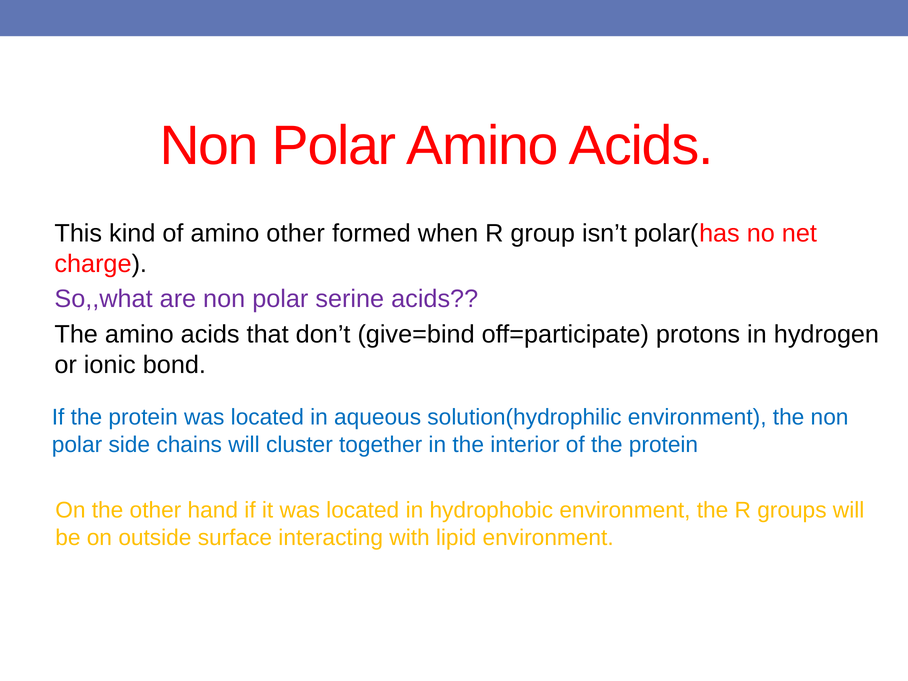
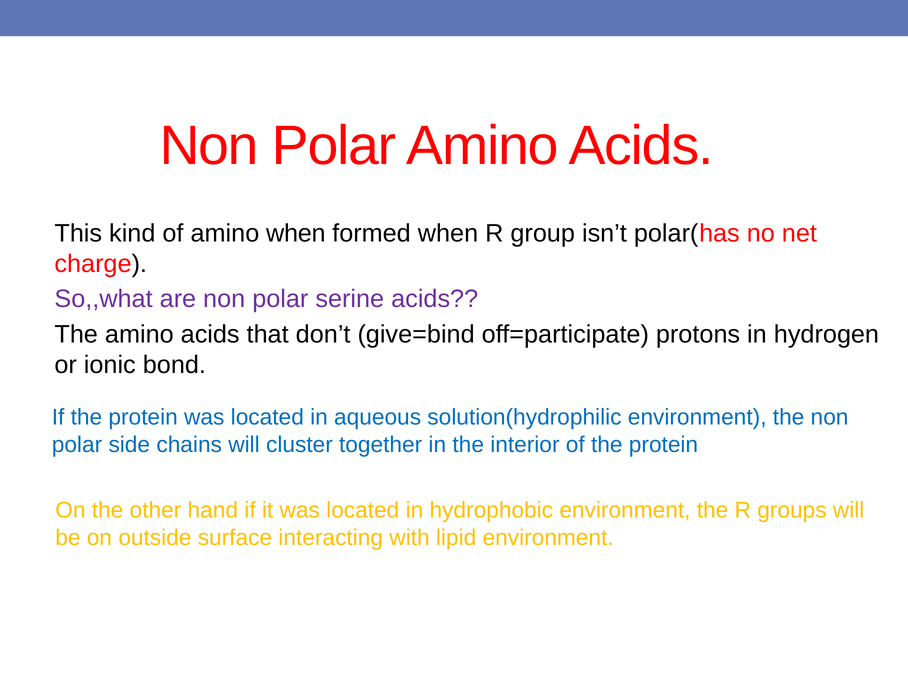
amino other: other -> when (296, 233)
